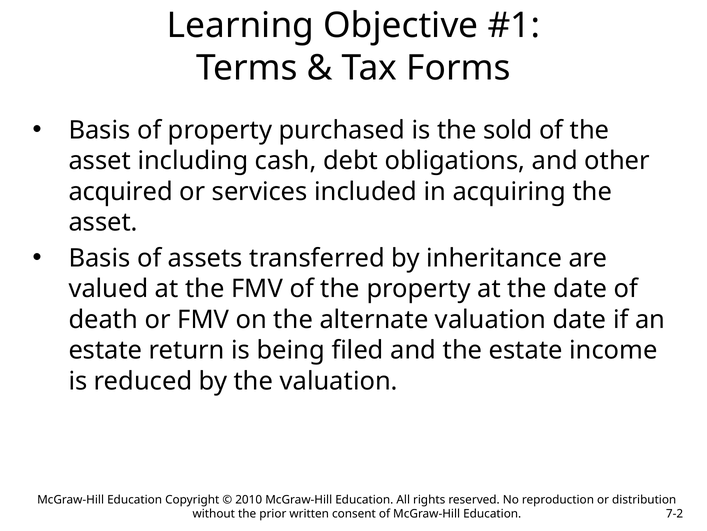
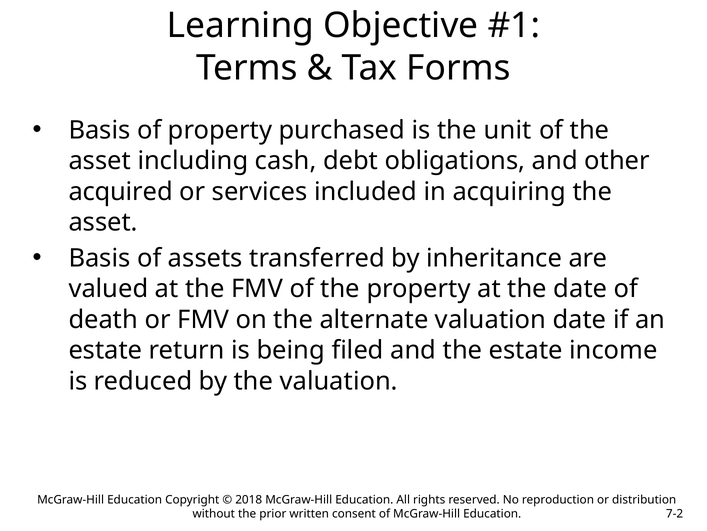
sold: sold -> unit (508, 130)
2010: 2010 -> 2018 (249, 499)
